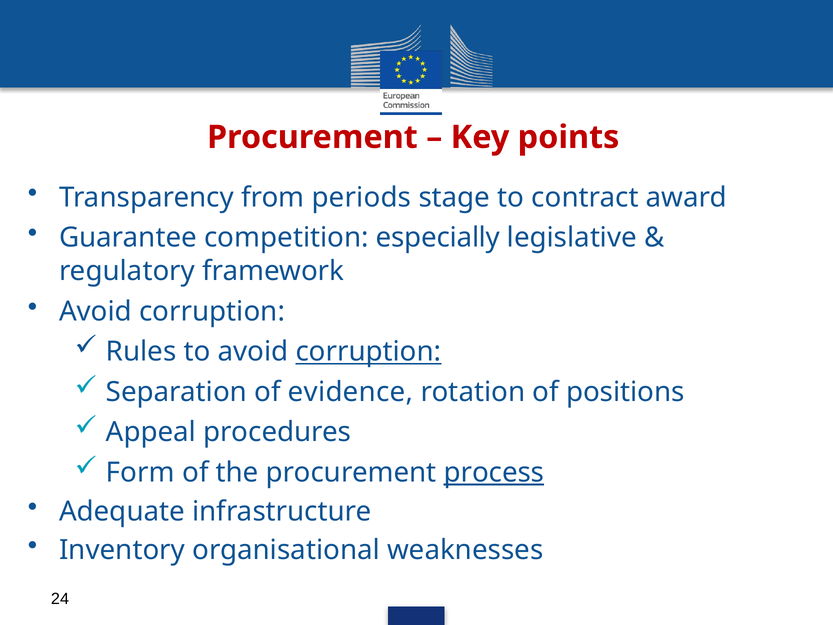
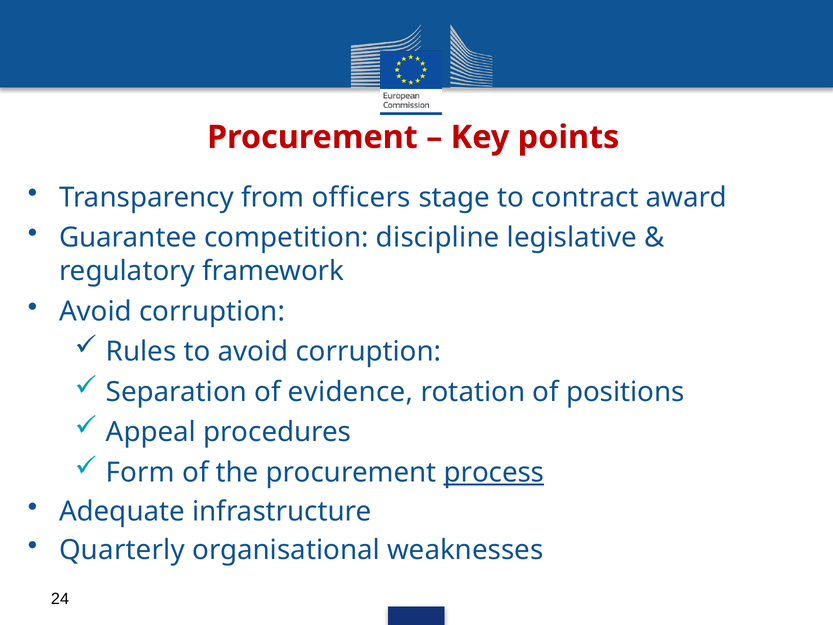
periods: periods -> officers (361, 197)
especially: especially -> discipline (438, 238)
corruption underline: present -> none (368, 352)
Inventory: Inventory -> Quarterly (122, 550)
